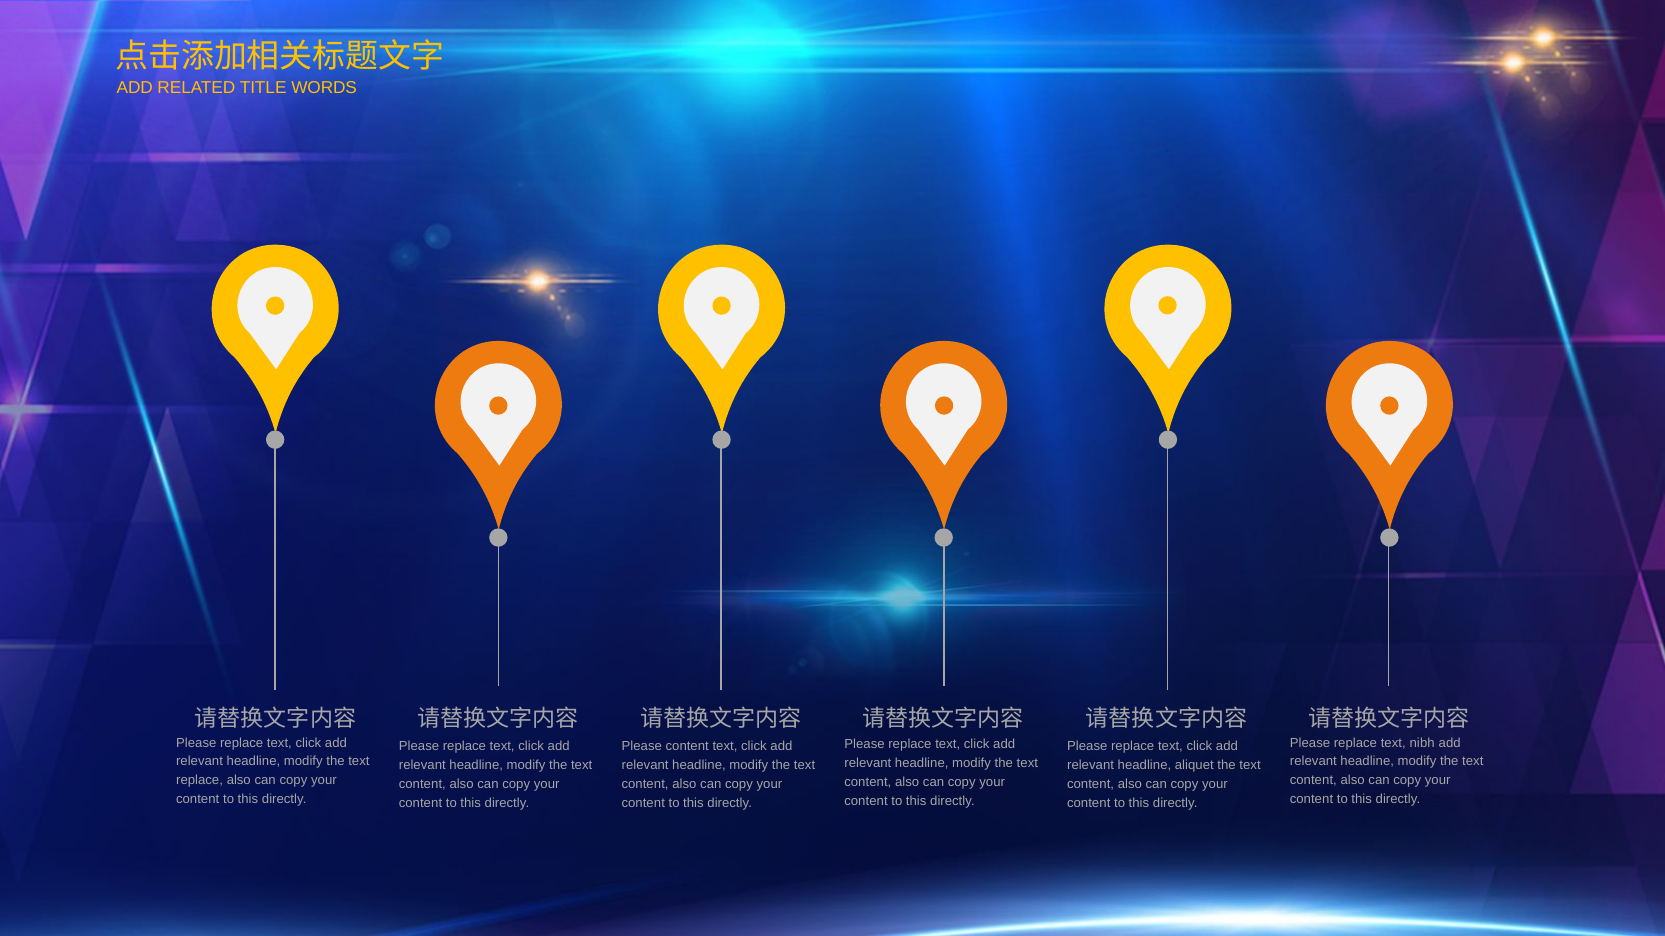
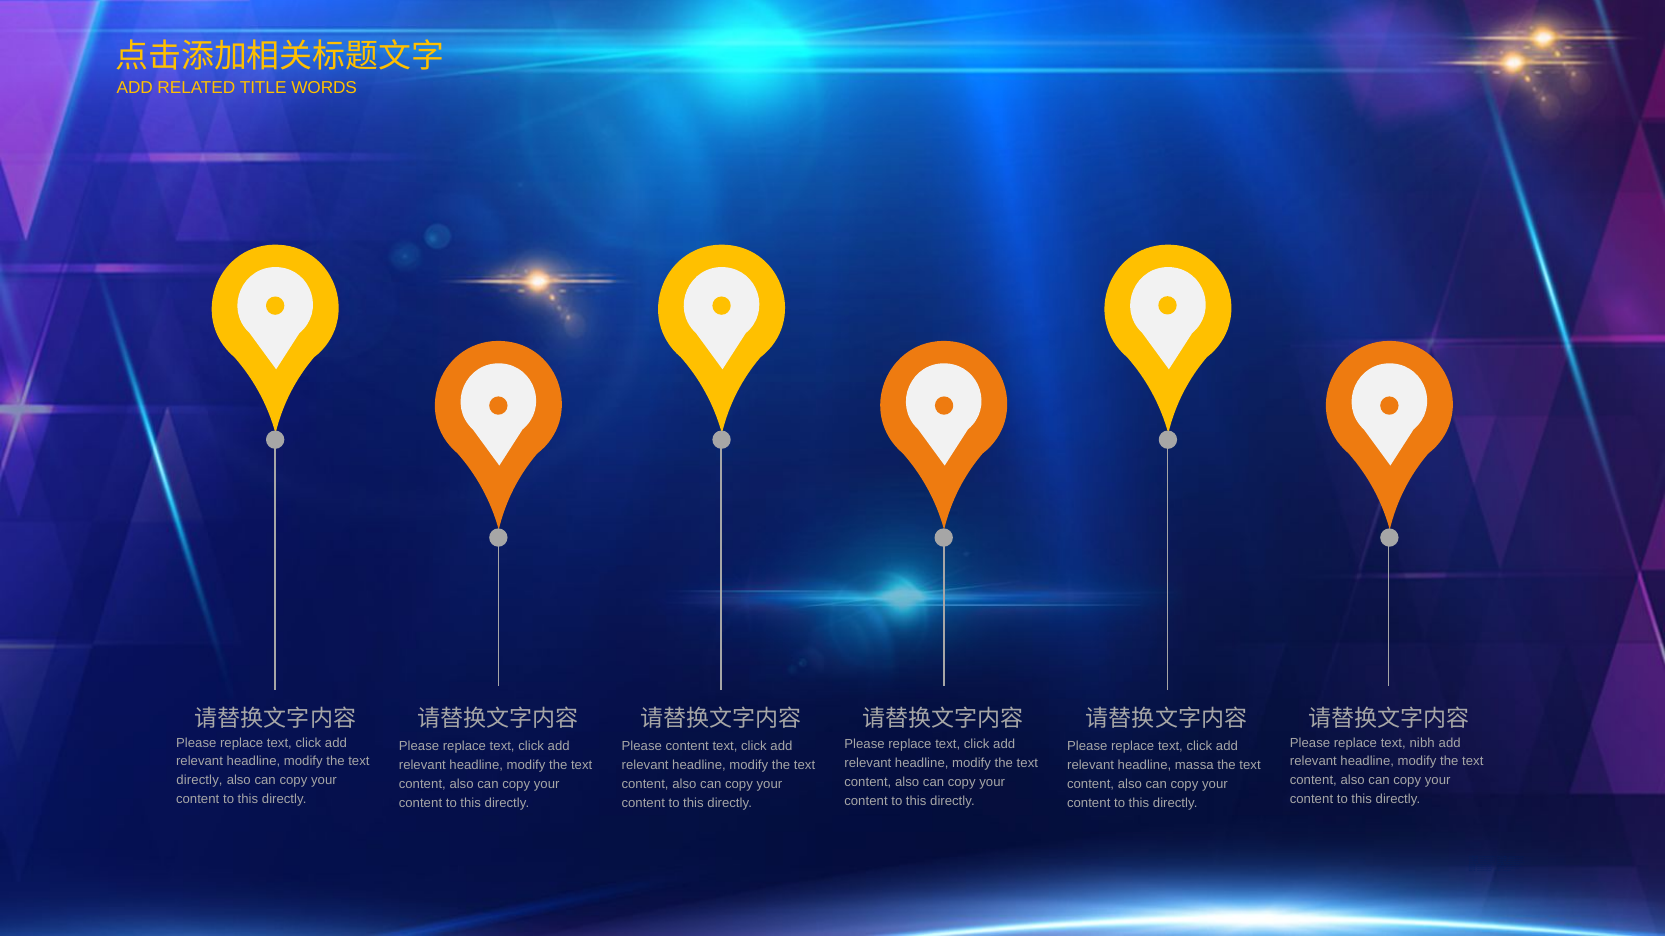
aliquet: aliquet -> massa (1194, 766)
replace: replace -> directly (199, 781)
